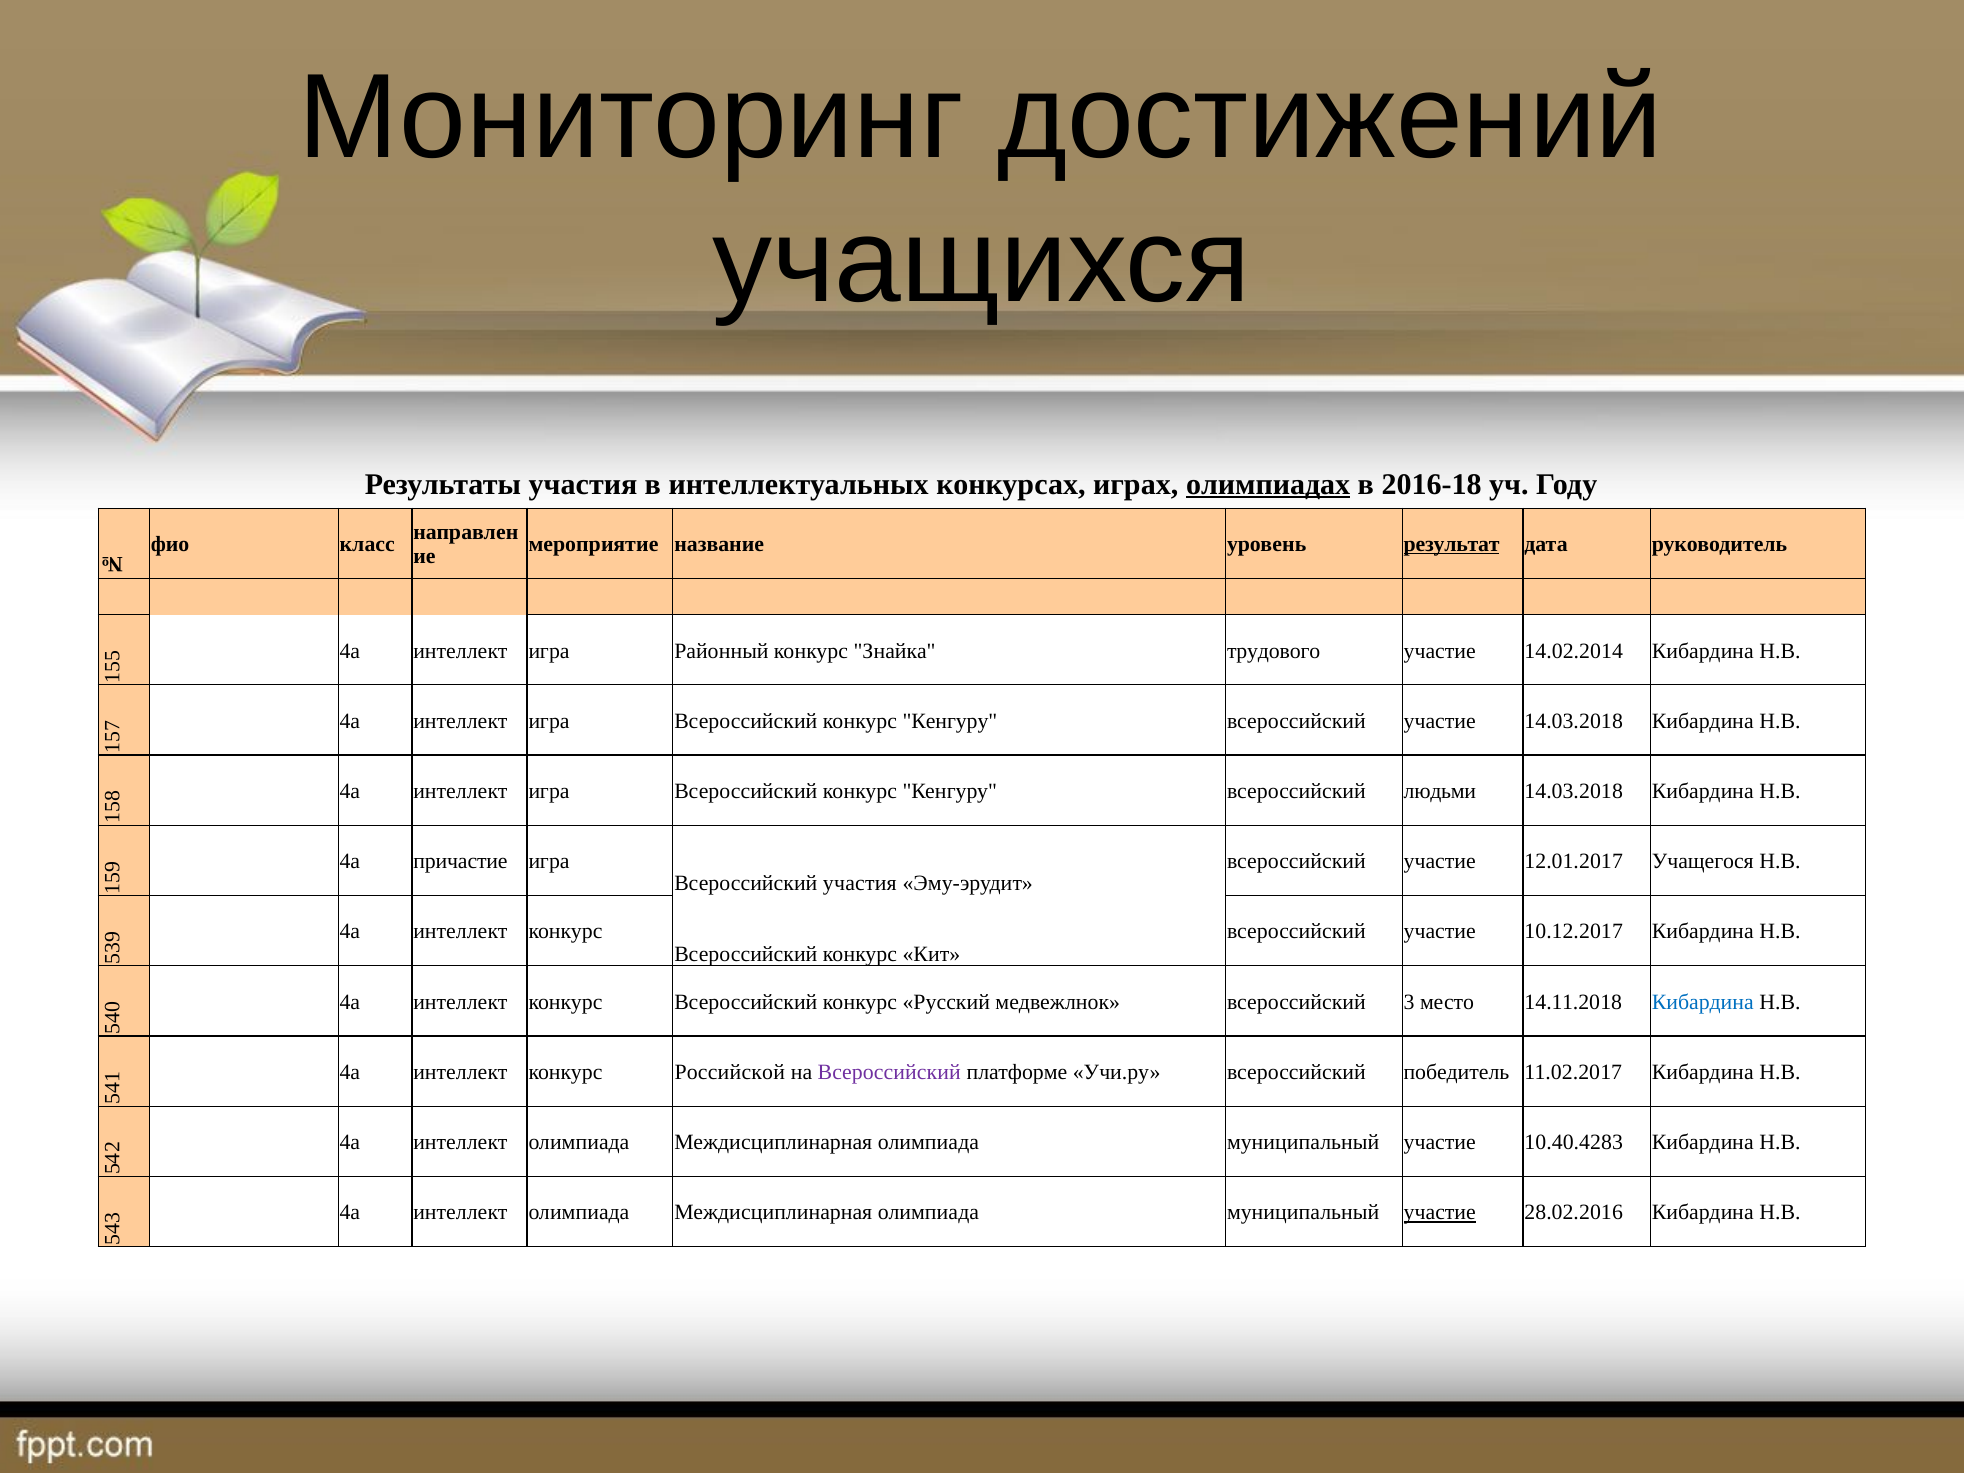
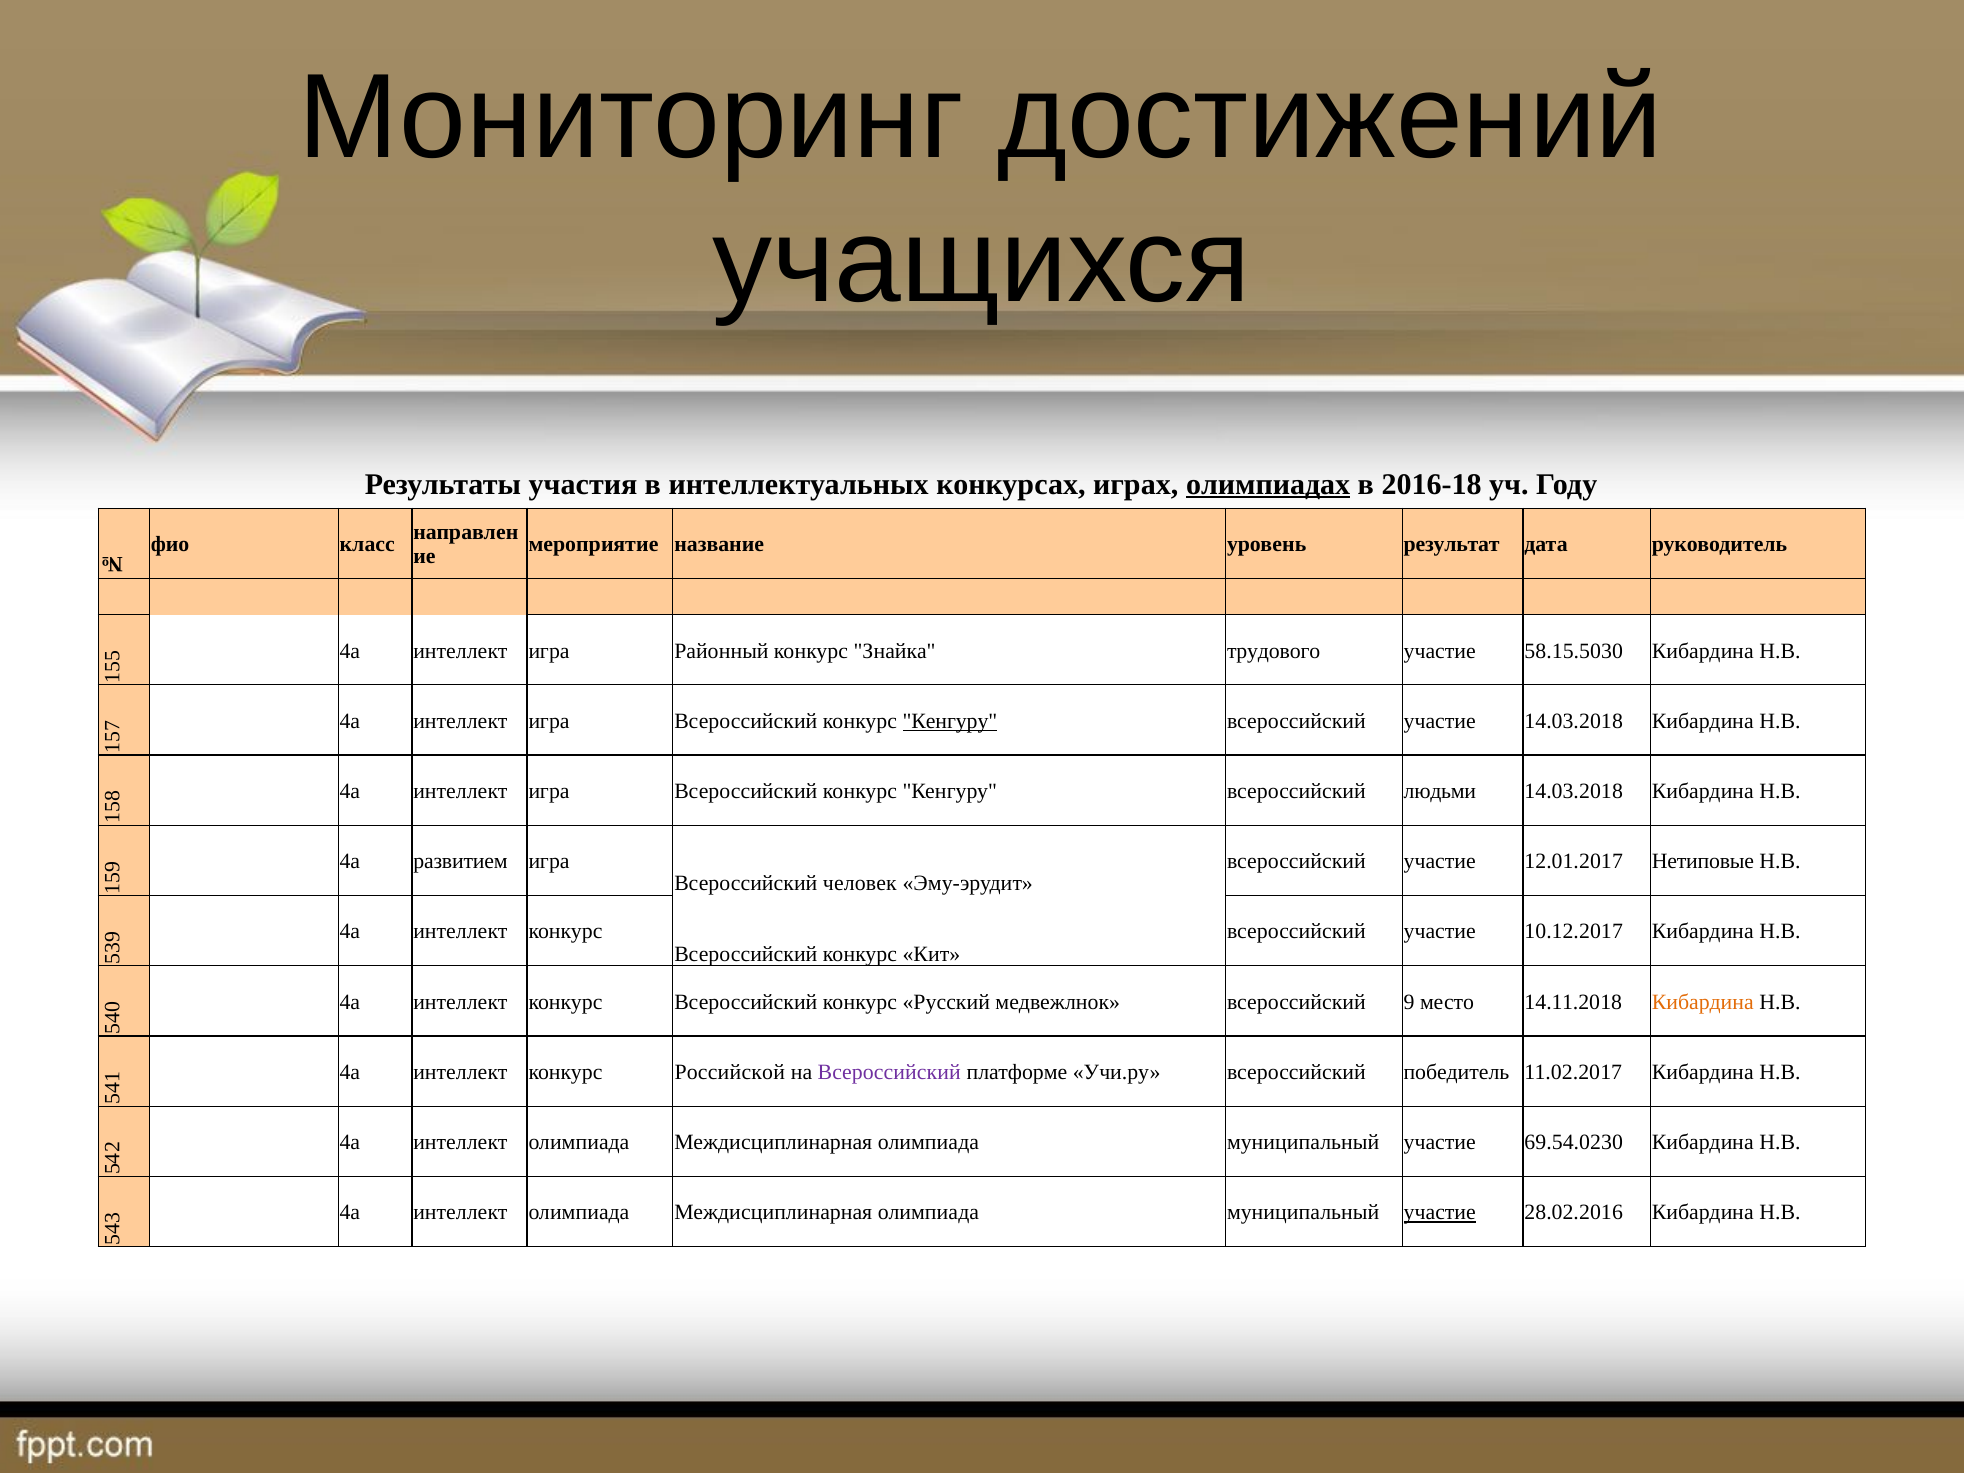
результат underline: present -> none (1452, 544)
14.02.2014: 14.02.2014 -> 58.15.5030 (1574, 651)
Кенгуру underline: none -> present (950, 721)
Учащегося: Учащегося -> Нетиповые (1703, 861)
причастие: причастие -> развитием (461, 861)
Всероссийский участия: участия -> человек (860, 884)
всероссийский 3: 3 -> 9 (1409, 1002)
Кибардина colour: blue -> orange (1703, 1002)
10.40.4283: 10.40.4283 -> 69.54.0230 (1574, 1142)
